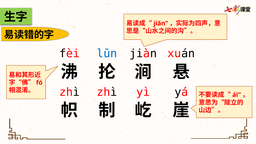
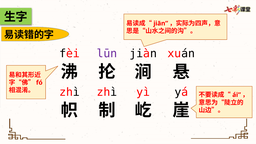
lūn colour: blue -> purple (107, 53)
